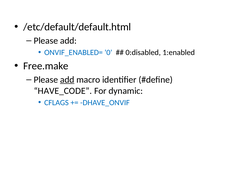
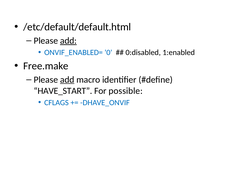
add underline: none -> present (68, 41)
HAVE_CODE: HAVE_CODE -> HAVE_START (63, 91)
dynamic: dynamic -> possible (126, 91)
